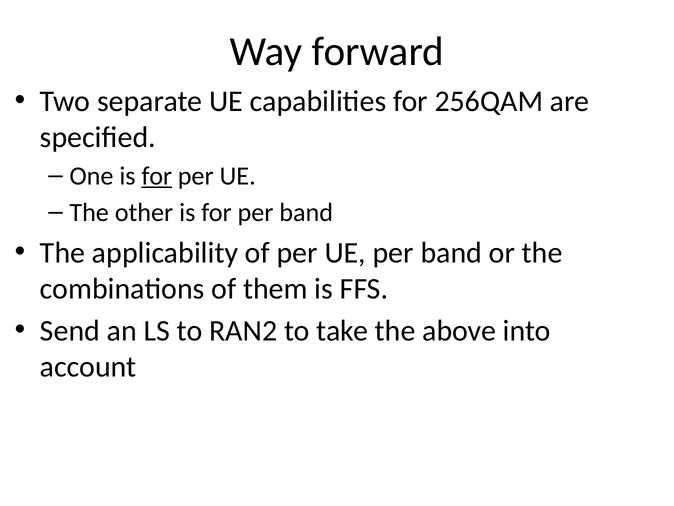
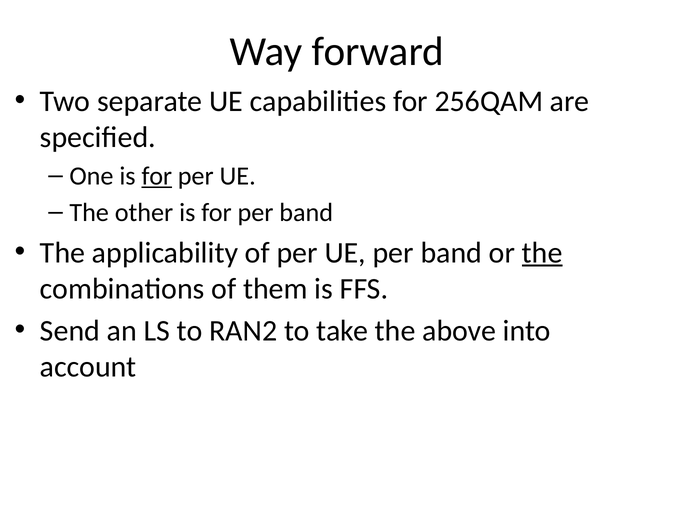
the underline: none -> present (542, 252)
